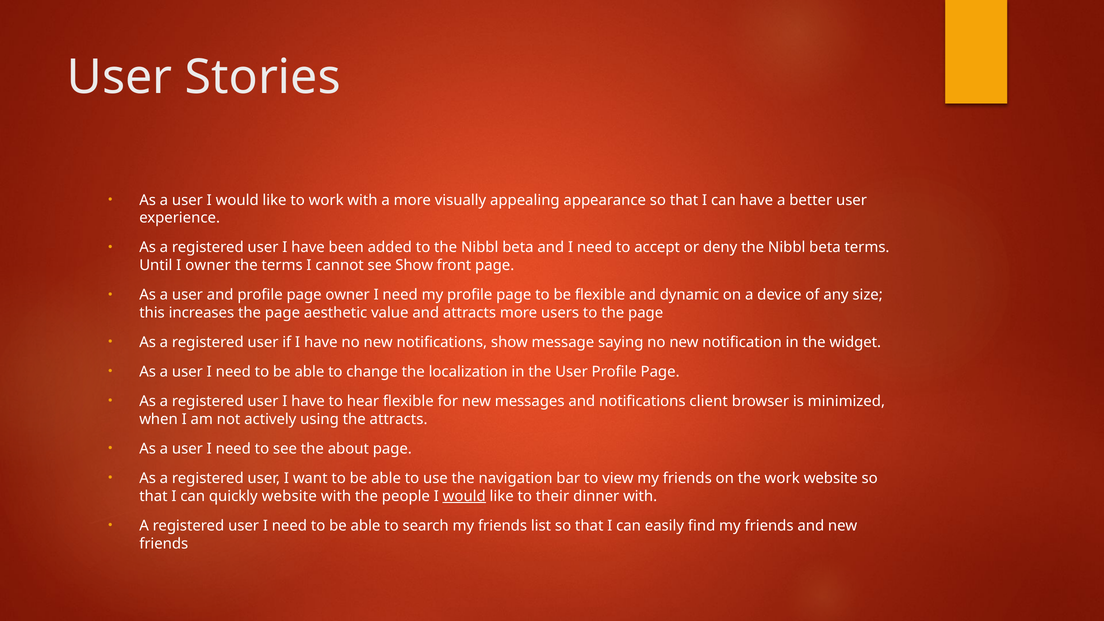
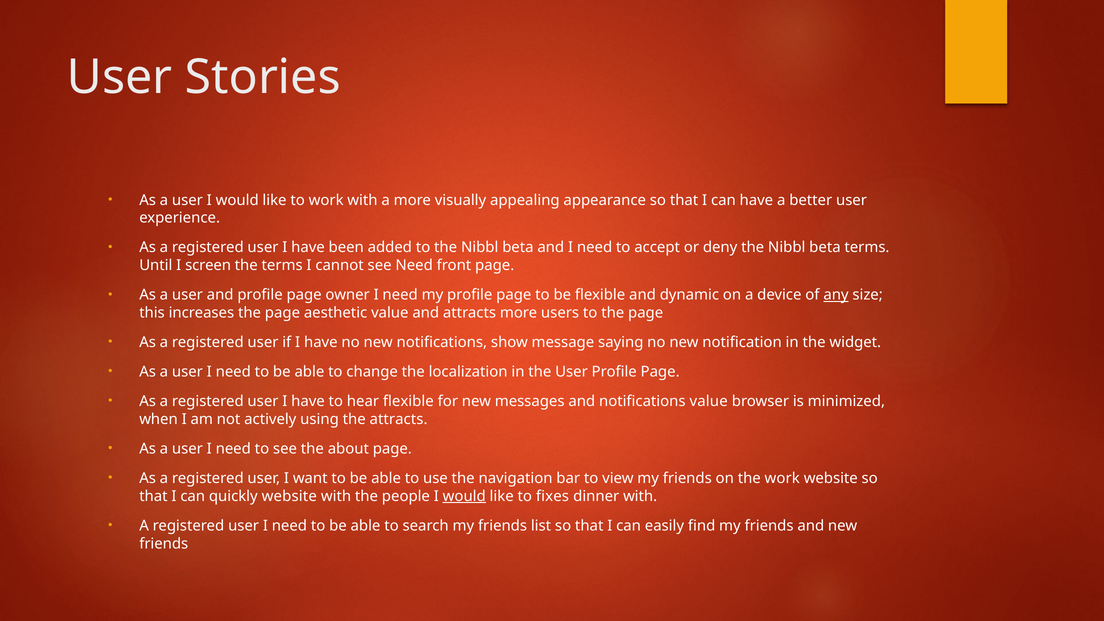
I owner: owner -> screen (208, 265)
see Show: Show -> Need (414, 265)
any underline: none -> present (836, 295)
notifications client: client -> value (709, 401)
their: their -> fixes (552, 496)
